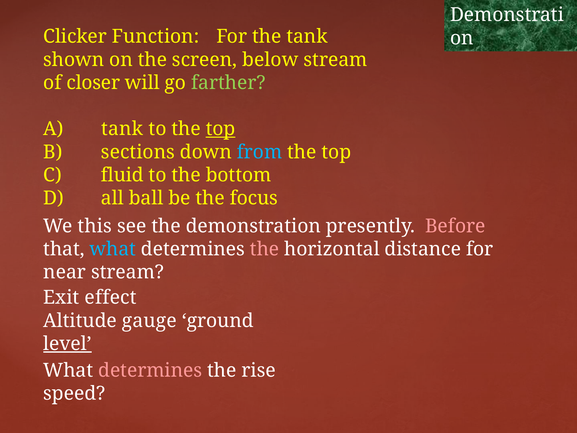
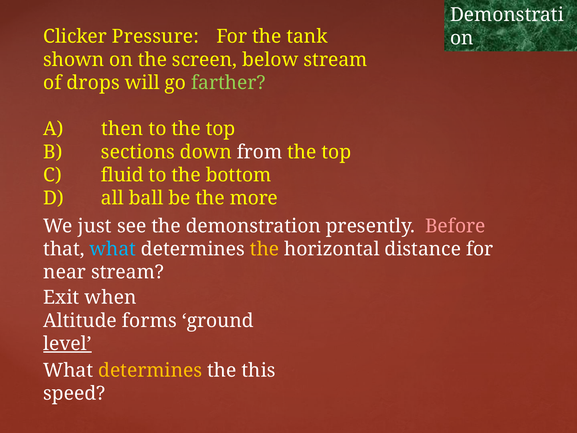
Clicker Function: Function -> Pressure (155, 37)
closer: closer -> drops (93, 83)
A tank: tank -> then (122, 129)
top underline: present -> none (221, 129)
from colour: light blue -> white (260, 152)
focus: focus -> more (254, 198)
this: this -> just (95, 226)
the colour: pink -> yellow (265, 249)
effect: effect -> when (111, 297)
gauge: gauge -> forms (149, 321)
determines colour: pink -> yellow (150, 370)
rise: rise -> this (259, 370)
